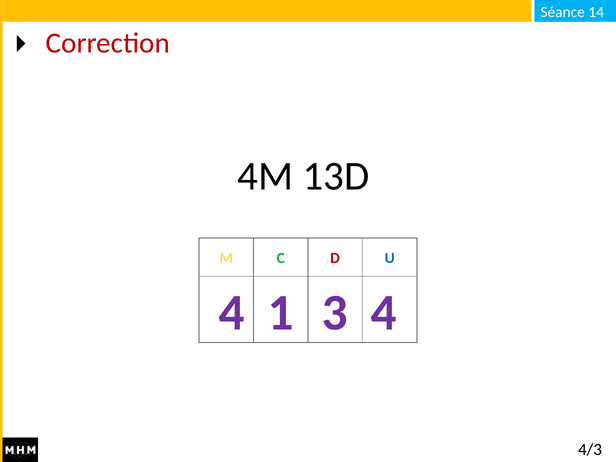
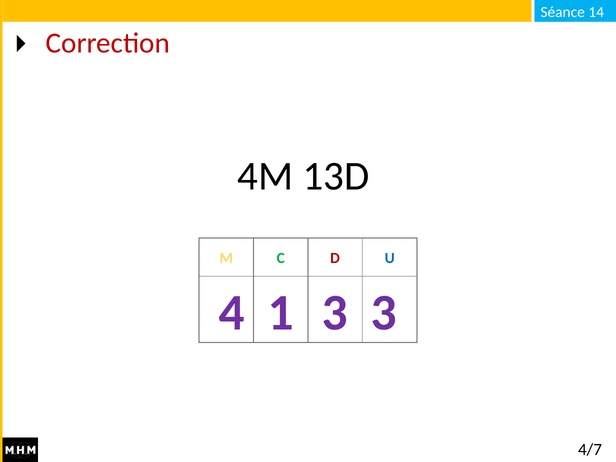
3 4: 4 -> 3 (384, 313)
4/3: 4/3 -> 4/7 (590, 449)
